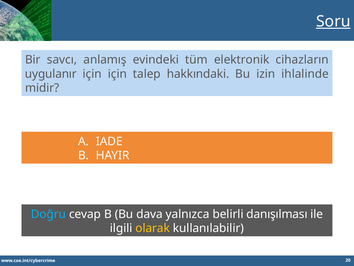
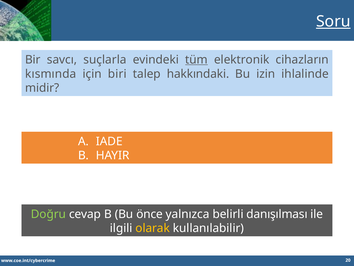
anlamış: anlamış -> suçlarla (105, 60)
tüm underline: none -> present (196, 60)
uygulanır: uygulanır -> kısmında (51, 74)
için için: için -> biri (117, 74)
Doğru colour: light blue -> light green (48, 214)
dava: dava -> önce (150, 214)
